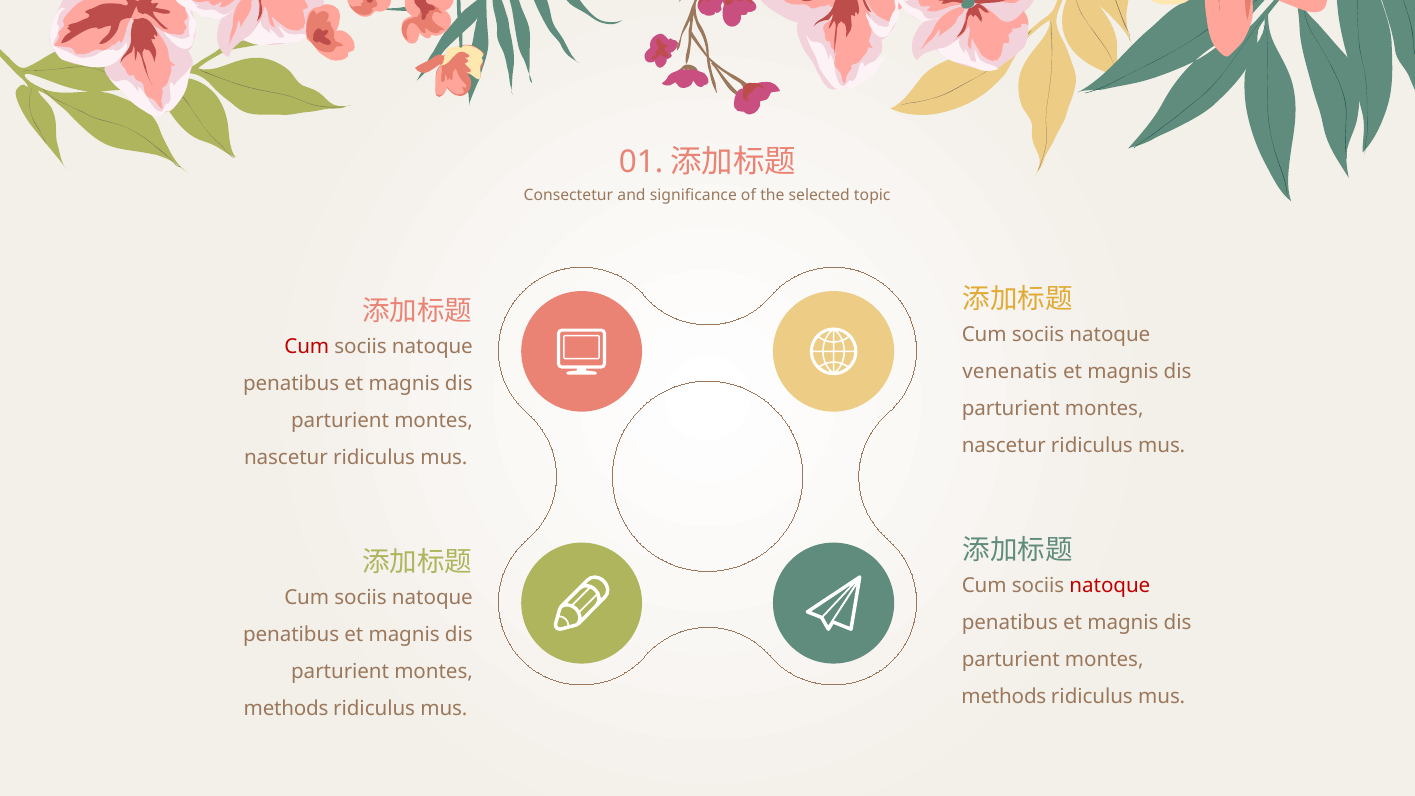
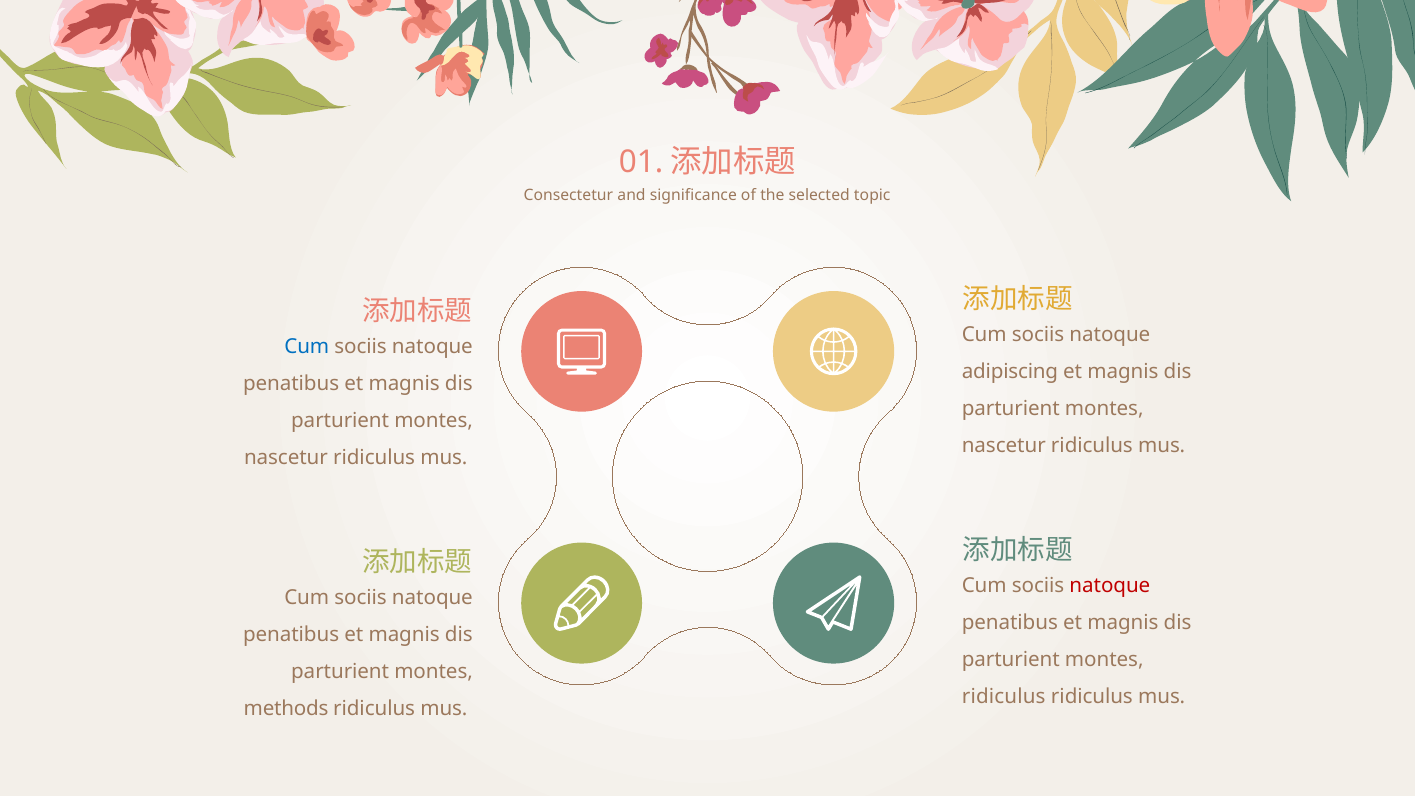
Cum colour: red -> blue (307, 346)
venenatis: venenatis -> adipiscing (1010, 371)
methods: methods -> ridiculus (1004, 697)
